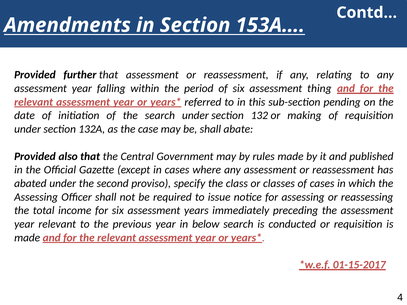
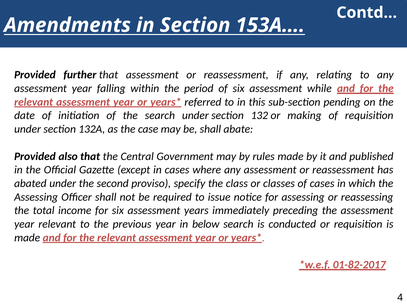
thing: thing -> while (319, 89)
01-15-2017: 01-15-2017 -> 01-82-2017 (359, 265)
